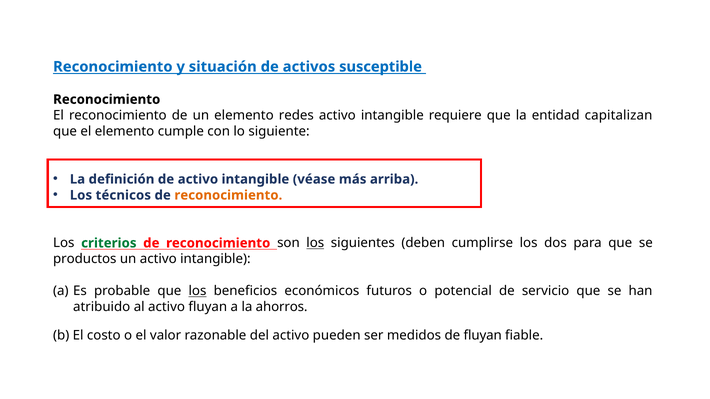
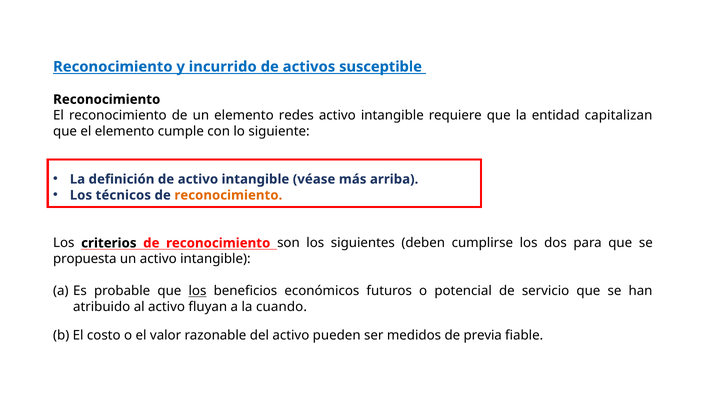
situación: situación -> incurrido (223, 67)
criterios colour: green -> black (109, 243)
los underline: present -> none (315, 243)
productos: productos -> propuesta (85, 259)
ahorros: ahorros -> cuando (282, 307)
de fluyan: fluyan -> previa (483, 336)
